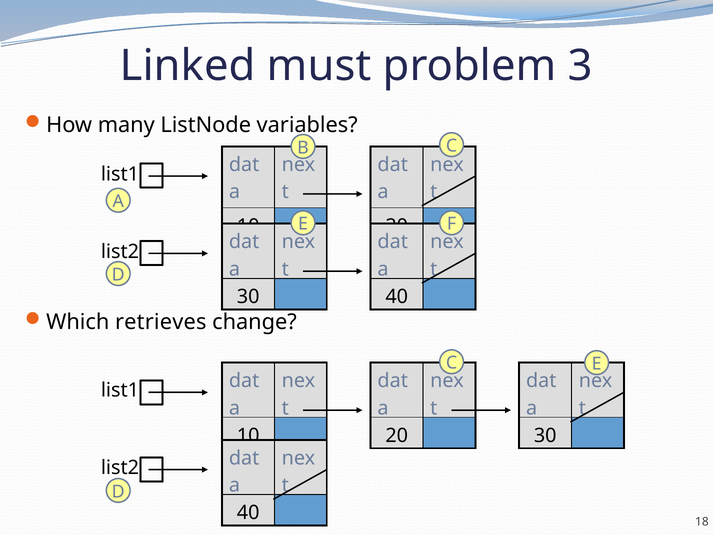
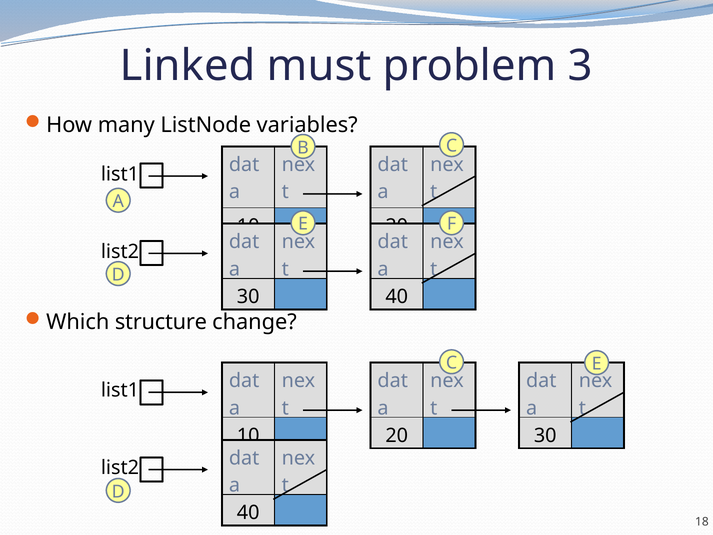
retrieves: retrieves -> structure (161, 322)
